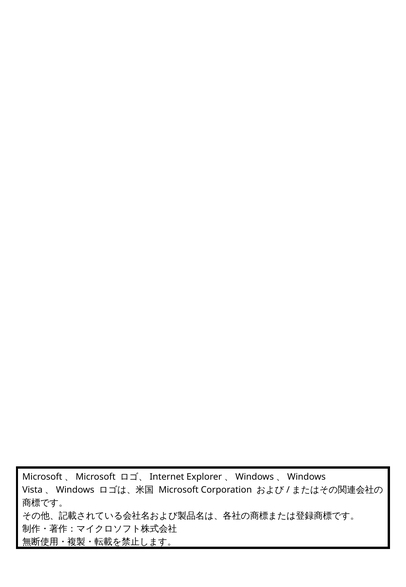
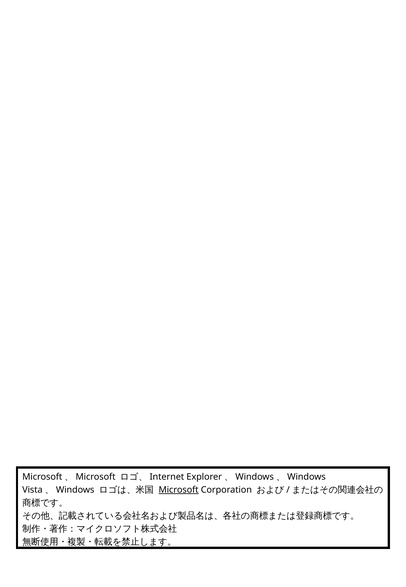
Microsoft underline: none -> present (179, 489)
